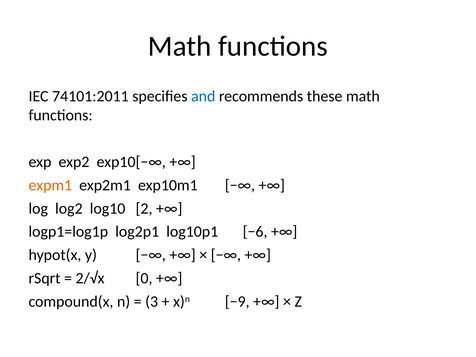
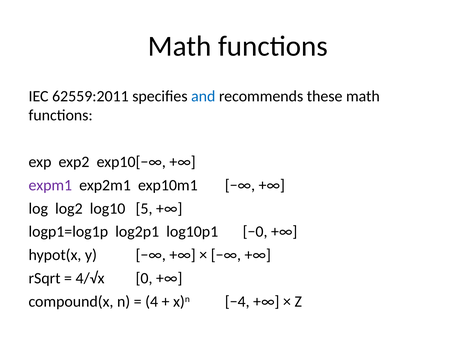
74101:2011: 74101:2011 -> 62559:2011 (90, 96)
expm1 colour: orange -> purple (50, 185)
2: 2 -> 5 (144, 208)
−6: −6 -> −0 (255, 232)
2/√x: 2/√x -> 4/√x (90, 278)
3: 3 -> 4 (152, 302)
−9: −9 -> −4 (237, 302)
